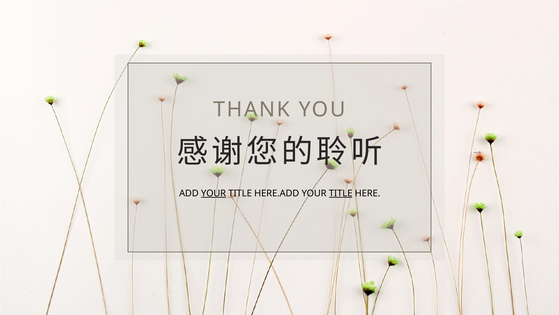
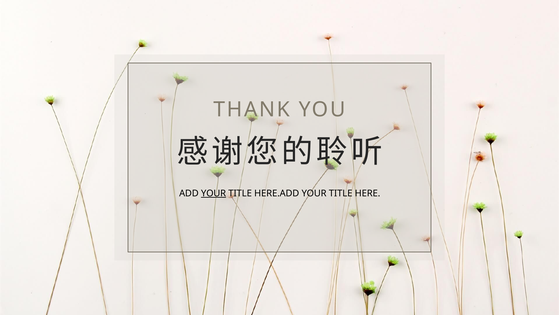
TITLE underline: present -> none (341, 193)
